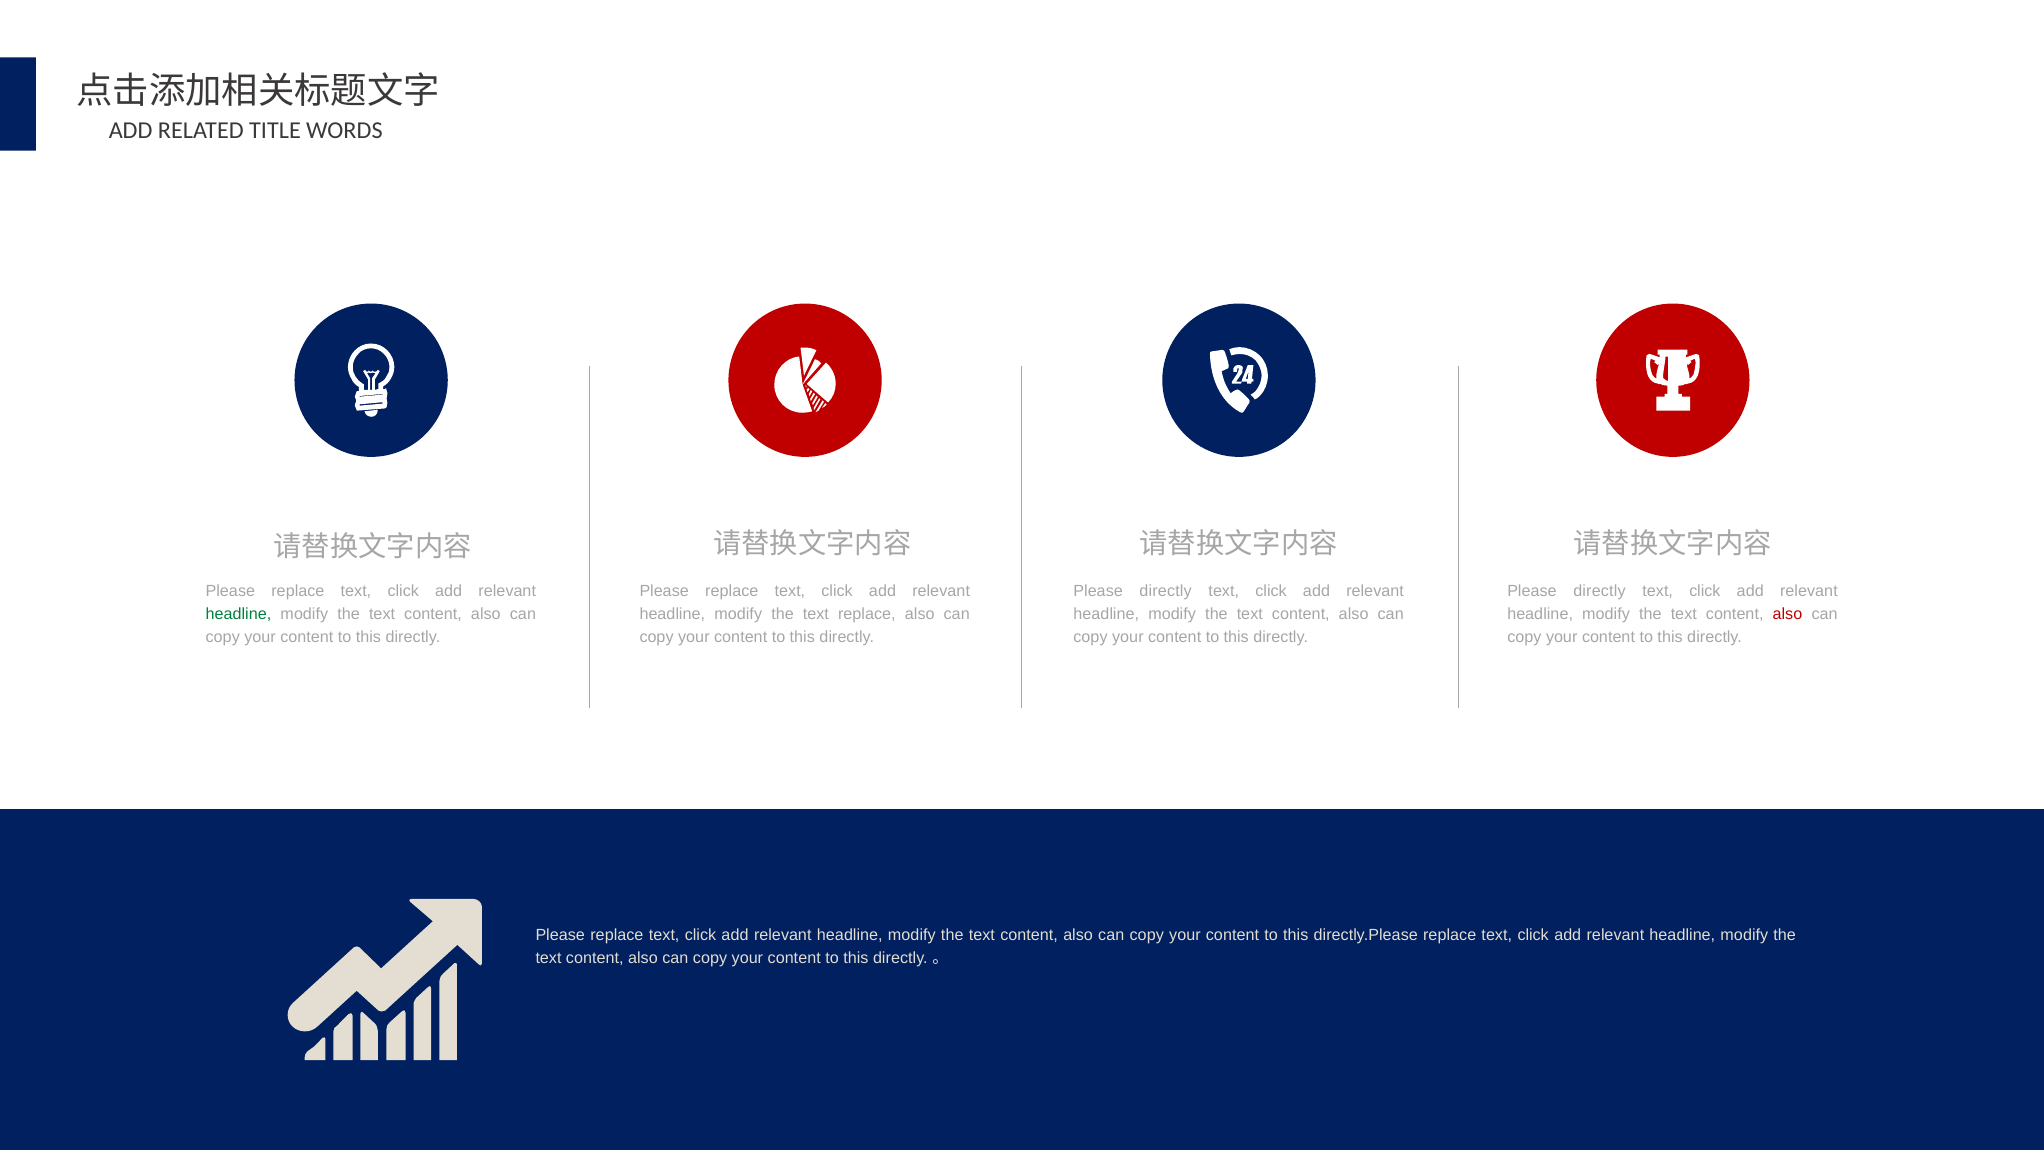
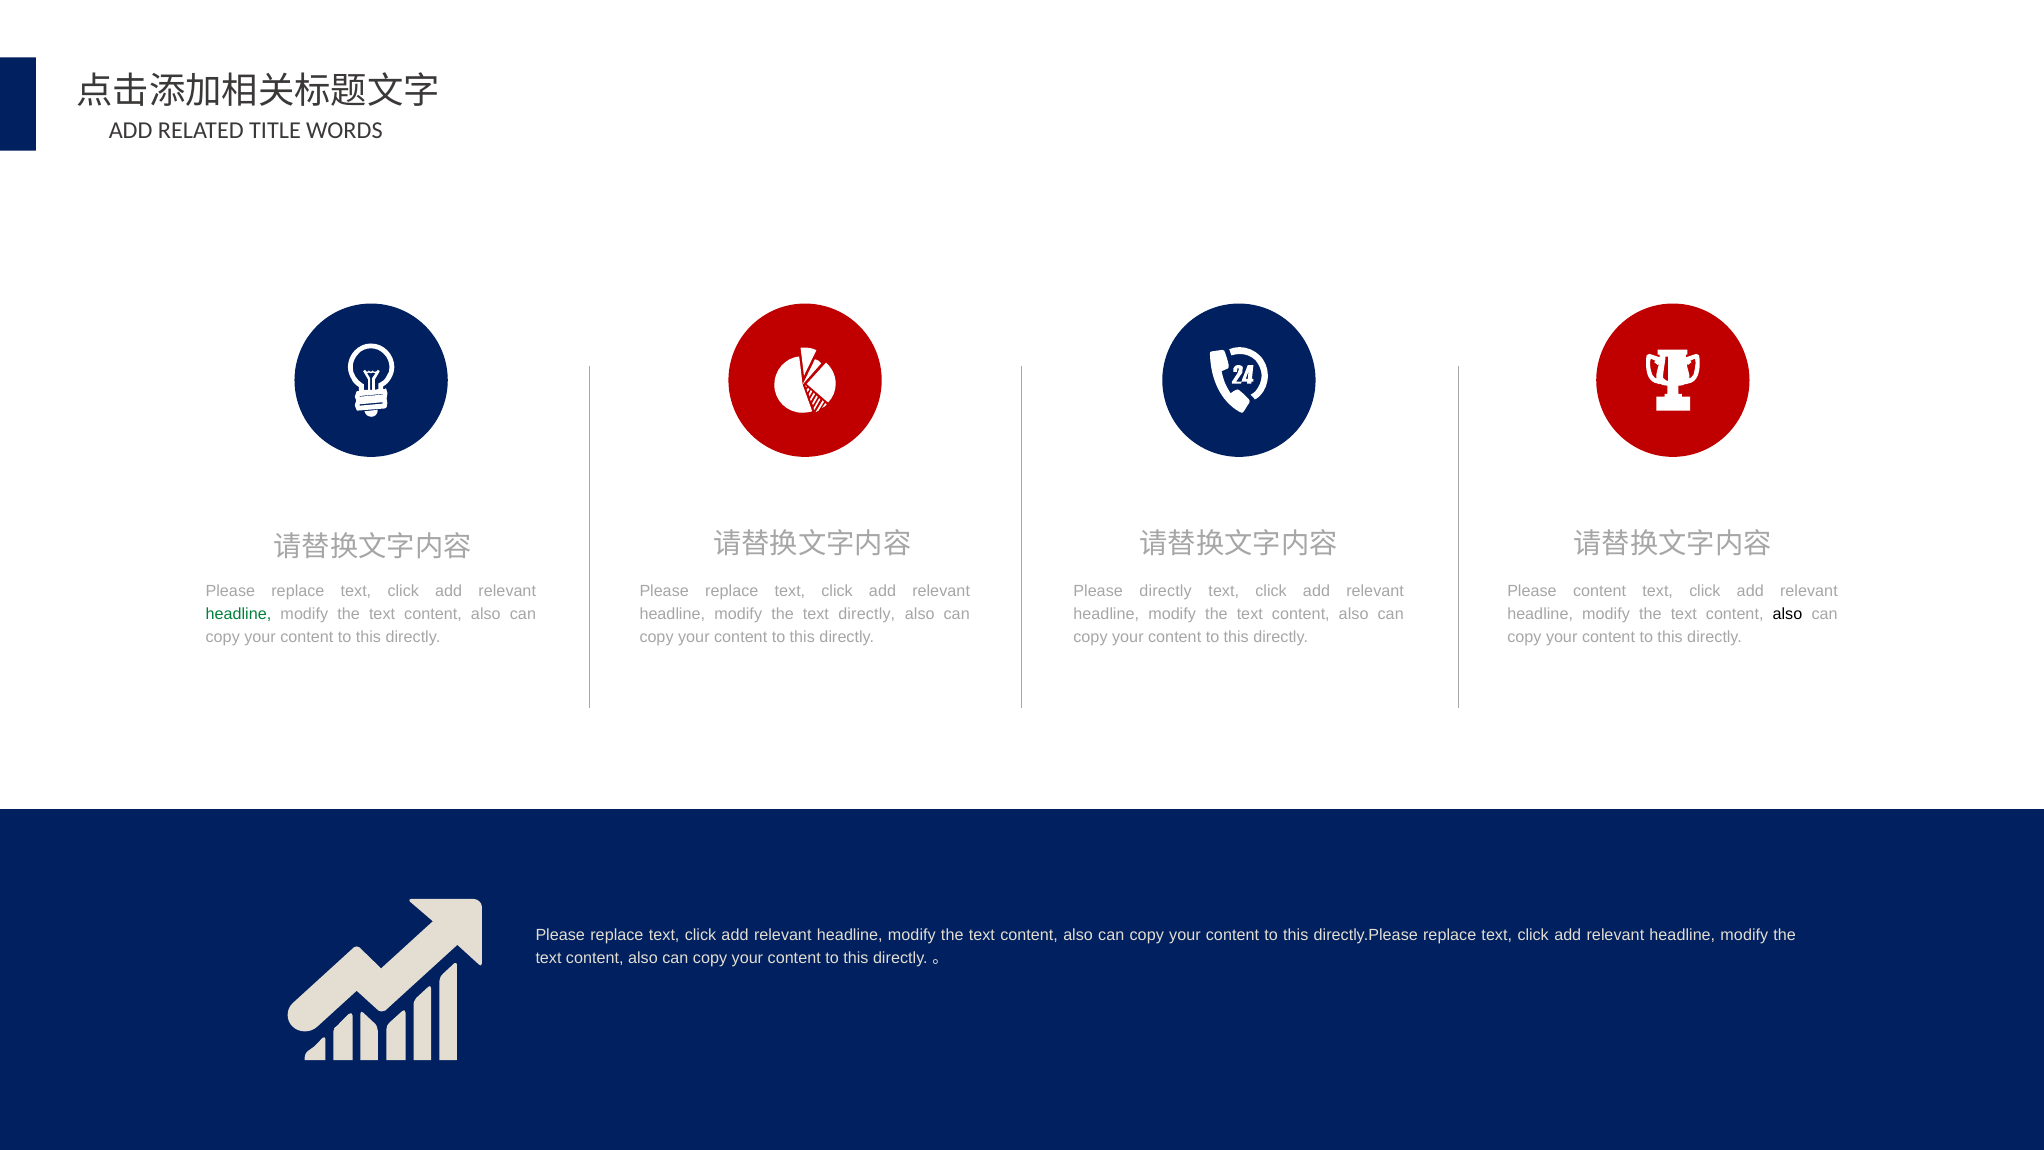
directly: directly -> content (1600, 591)
text replace: replace -> directly (867, 614)
also colour: red -> black (1787, 614)
